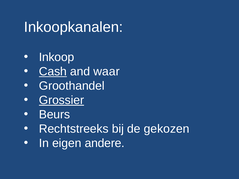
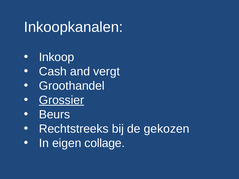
Cash underline: present -> none (53, 72)
waar: waar -> vergt (107, 72)
andere: andere -> collage (105, 143)
